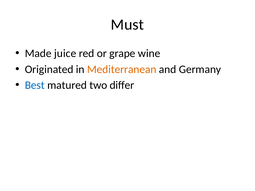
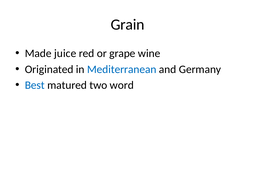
Must: Must -> Grain (128, 25)
Mediterranean colour: orange -> blue (122, 69)
differ: differ -> word (122, 85)
